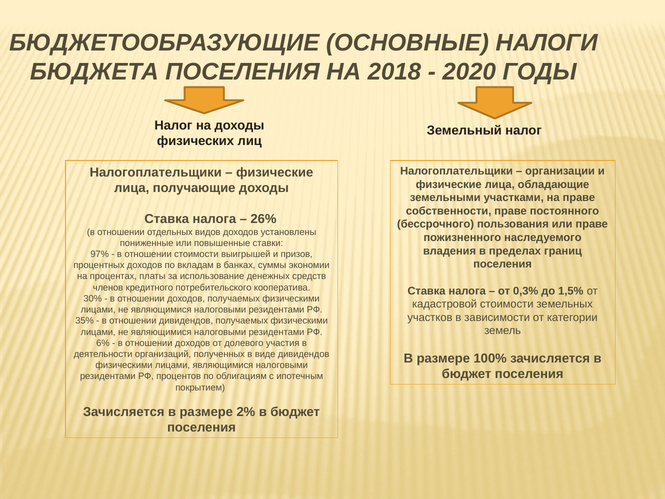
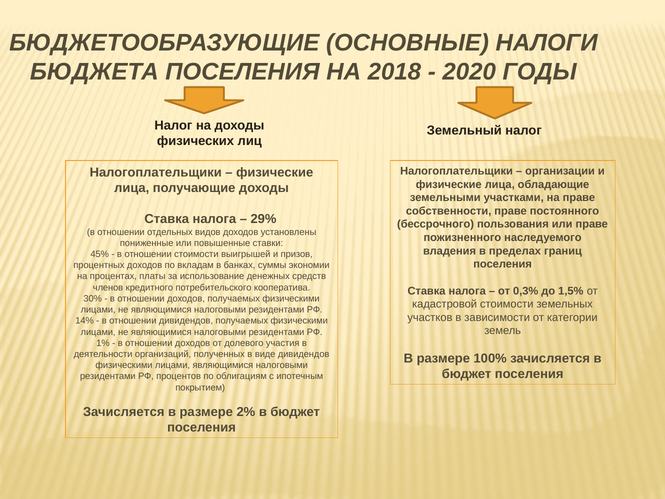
26%: 26% -> 29% (263, 219)
97%: 97% -> 45% (100, 254)
35%: 35% -> 14% (85, 321)
6%: 6% -> 1% (103, 343)
